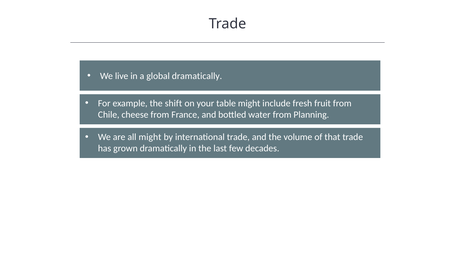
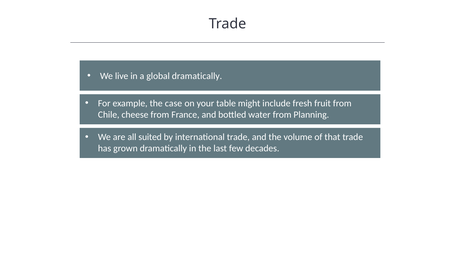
shift: shift -> case (173, 103)
all might: might -> suited (150, 137)
